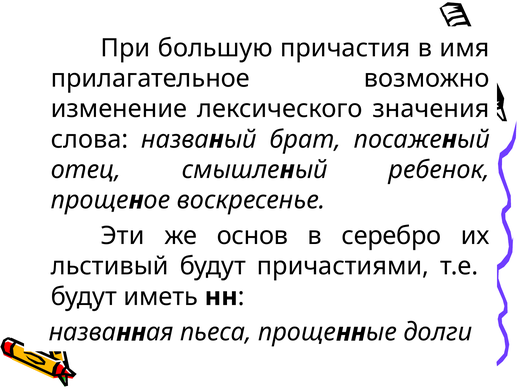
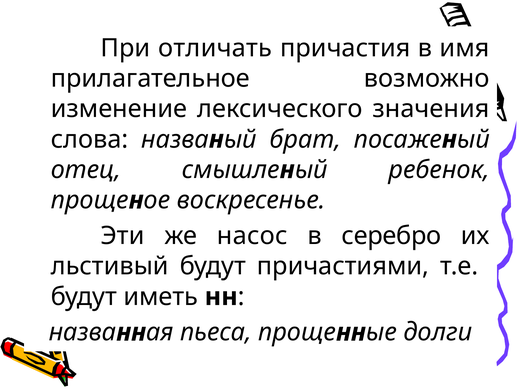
большую: большую -> отличать (215, 48)
основ: основ -> насос (252, 236)
